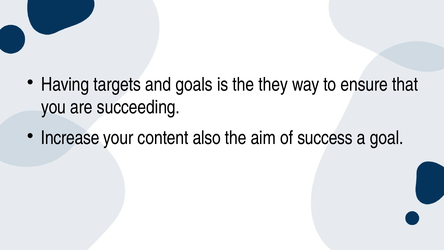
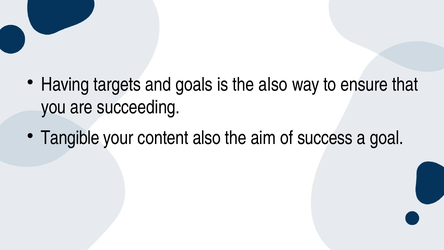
the they: they -> also (273, 84)
Increase: Increase -> Tangible (70, 138)
